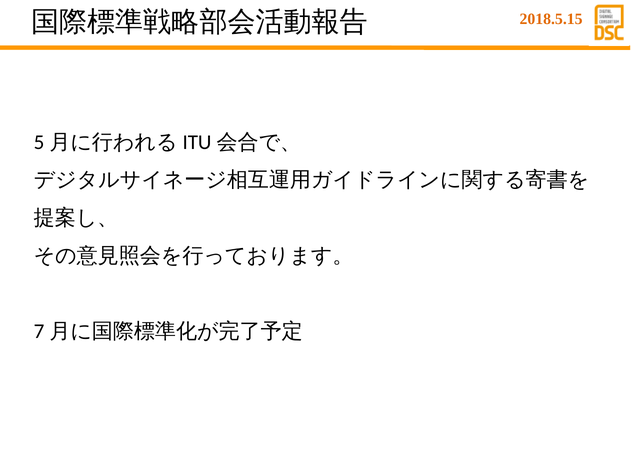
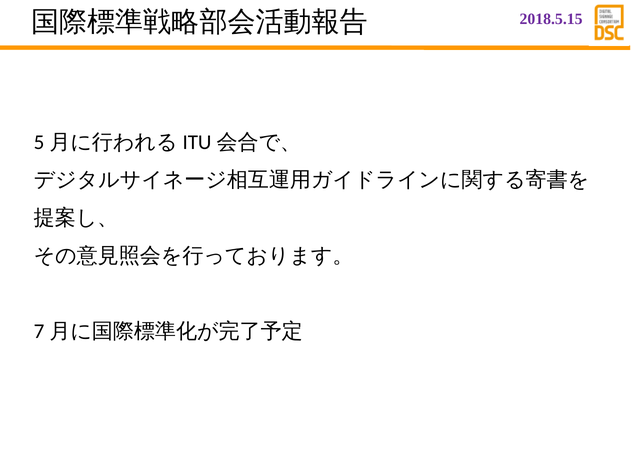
2018.5.15 colour: orange -> purple (551, 19)
